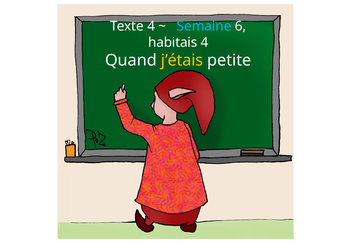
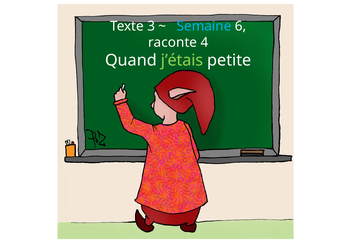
Texte 4: 4 -> 3 (151, 26)
habitais: habitais -> raconte (173, 42)
j’étais colour: yellow -> light green (182, 60)
